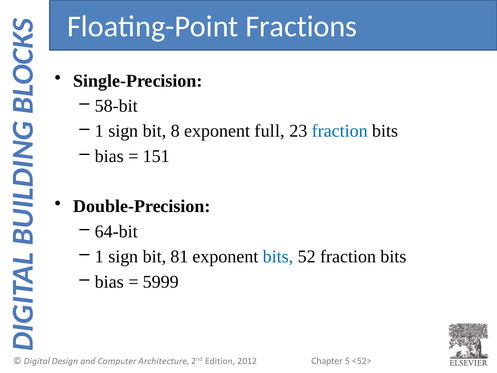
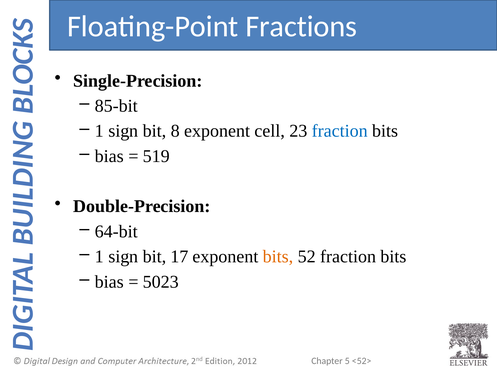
58-bit: 58-bit -> 85-bit (116, 106)
full: full -> cell (270, 131)
151: 151 -> 519 (156, 156)
81: 81 -> 17 (179, 256)
bits colour: blue -> orange (278, 256)
5999: 5999 -> 5023 (161, 282)
